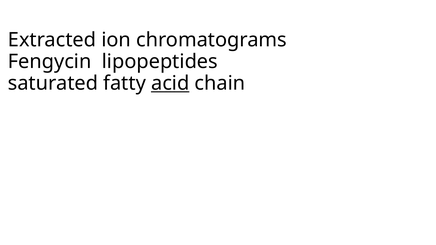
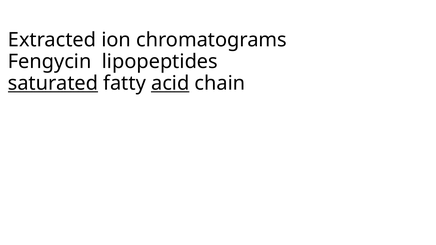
saturated underline: none -> present (53, 83)
